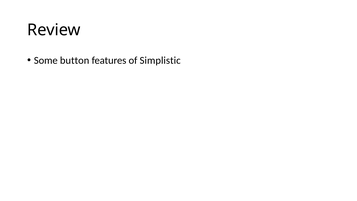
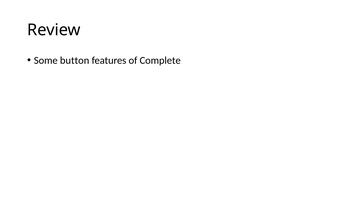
Simplistic: Simplistic -> Complete (160, 60)
